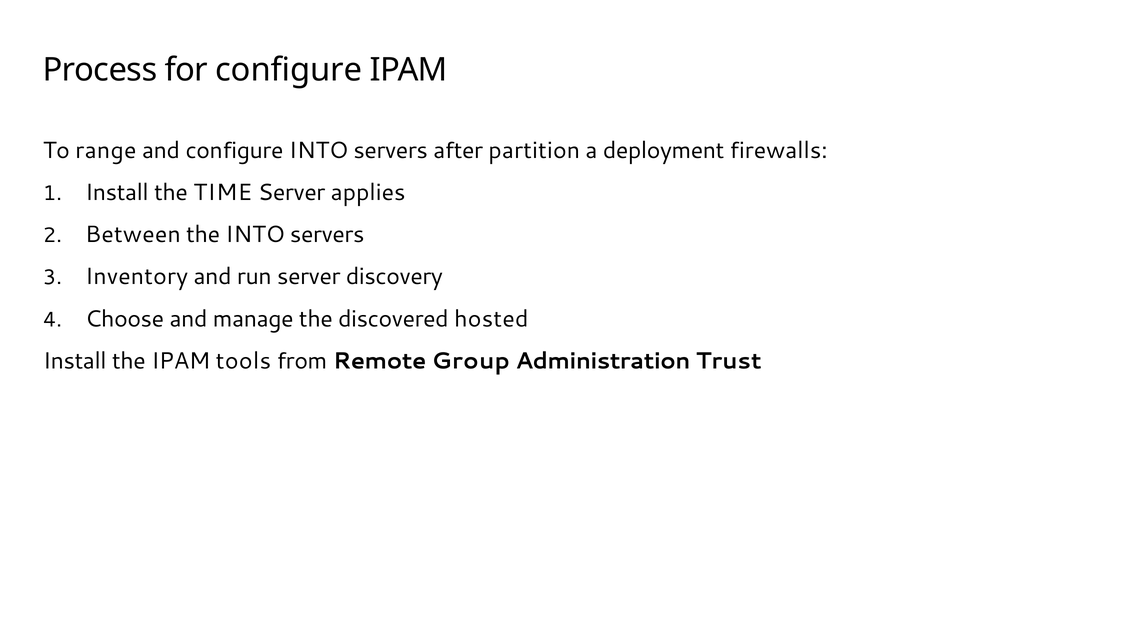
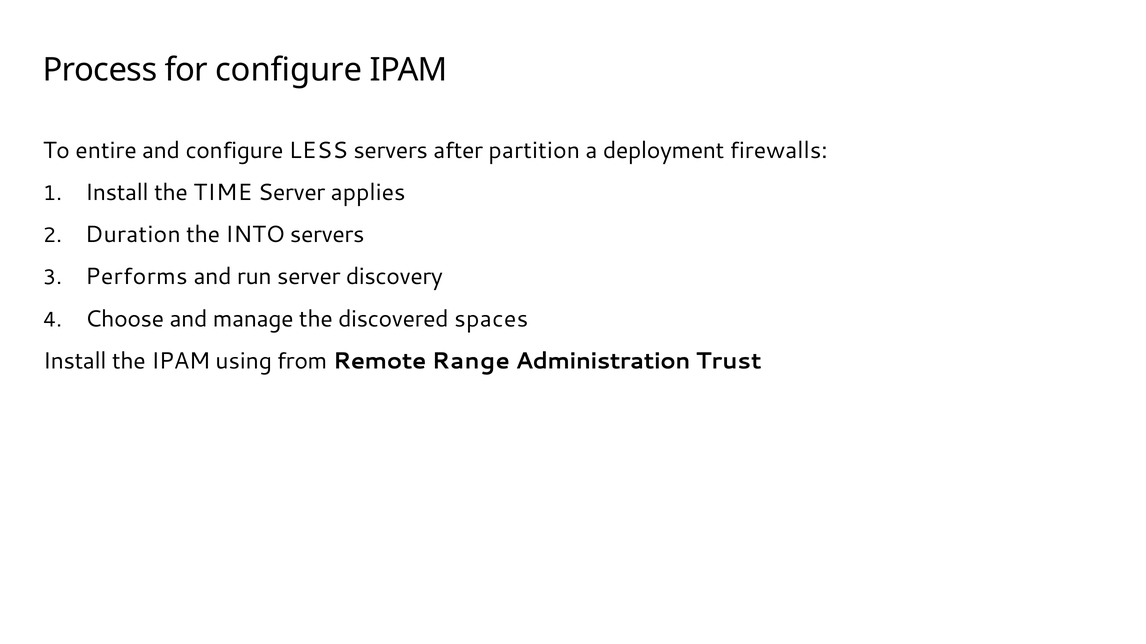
range: range -> entire (106, 151)
configure INTO: INTO -> LESS (318, 151)
Between: Between -> Duration (133, 235)
Inventory: Inventory -> Performs (136, 277)
hosted: hosted -> spaces (491, 319)
tools: tools -> using (244, 361)
Group: Group -> Range (471, 361)
